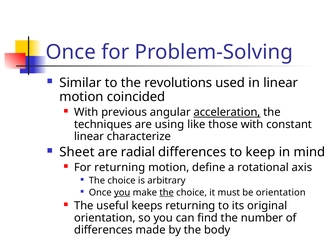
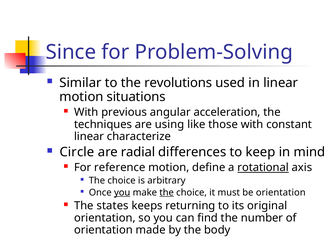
Once: Once -> Since (71, 52)
coincided: coincided -> situations (136, 97)
acceleration underline: present -> none (227, 112)
Sheet: Sheet -> Circle (77, 152)
For returning: returning -> reference (120, 168)
rotational underline: none -> present (263, 168)
useful: useful -> states (113, 206)
differences: differences -> orientation (103, 230)
